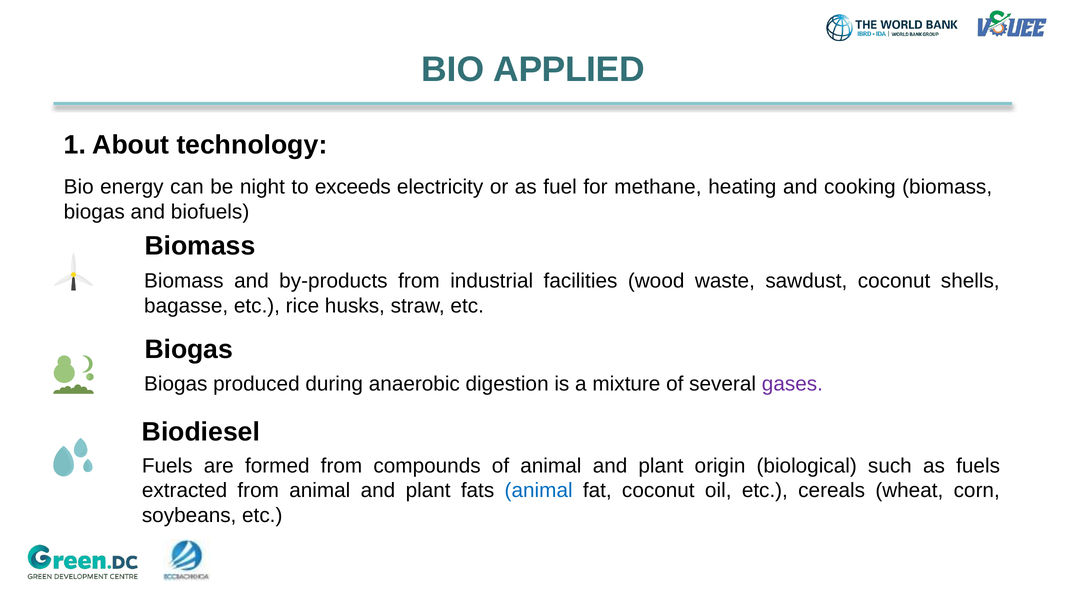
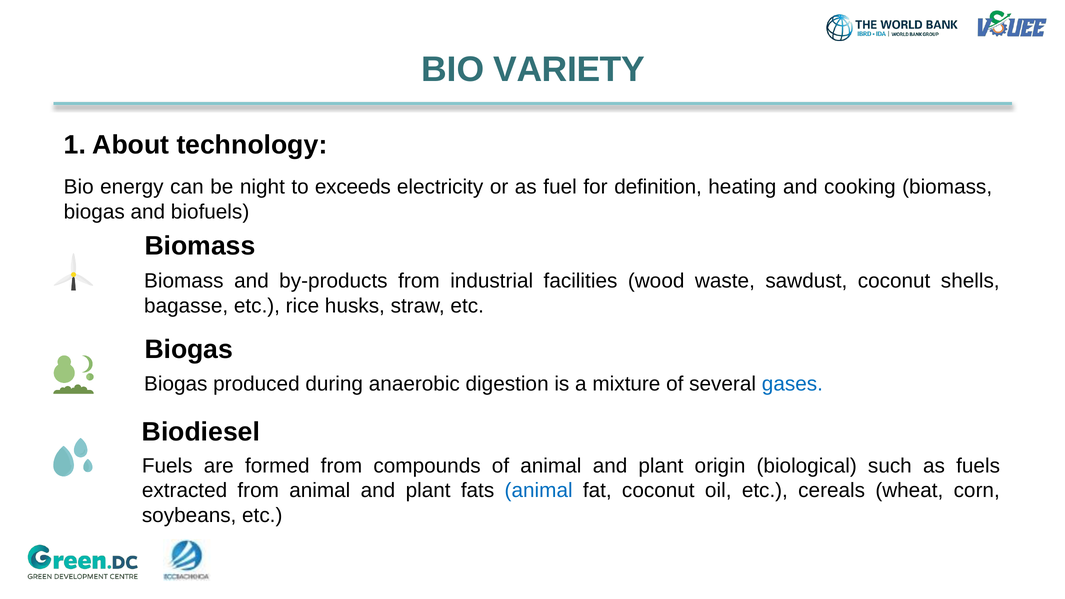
APPLIED: APPLIED -> VARIETY (569, 70)
methane: methane -> definition (658, 187)
gases colour: purple -> blue (792, 384)
